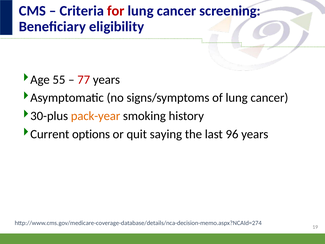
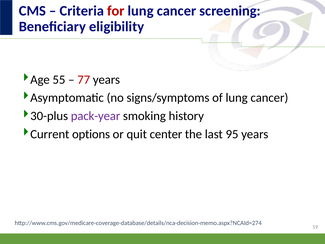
pack-year colour: orange -> purple (96, 116)
saying: saying -> center (166, 134)
96: 96 -> 95 (232, 134)
